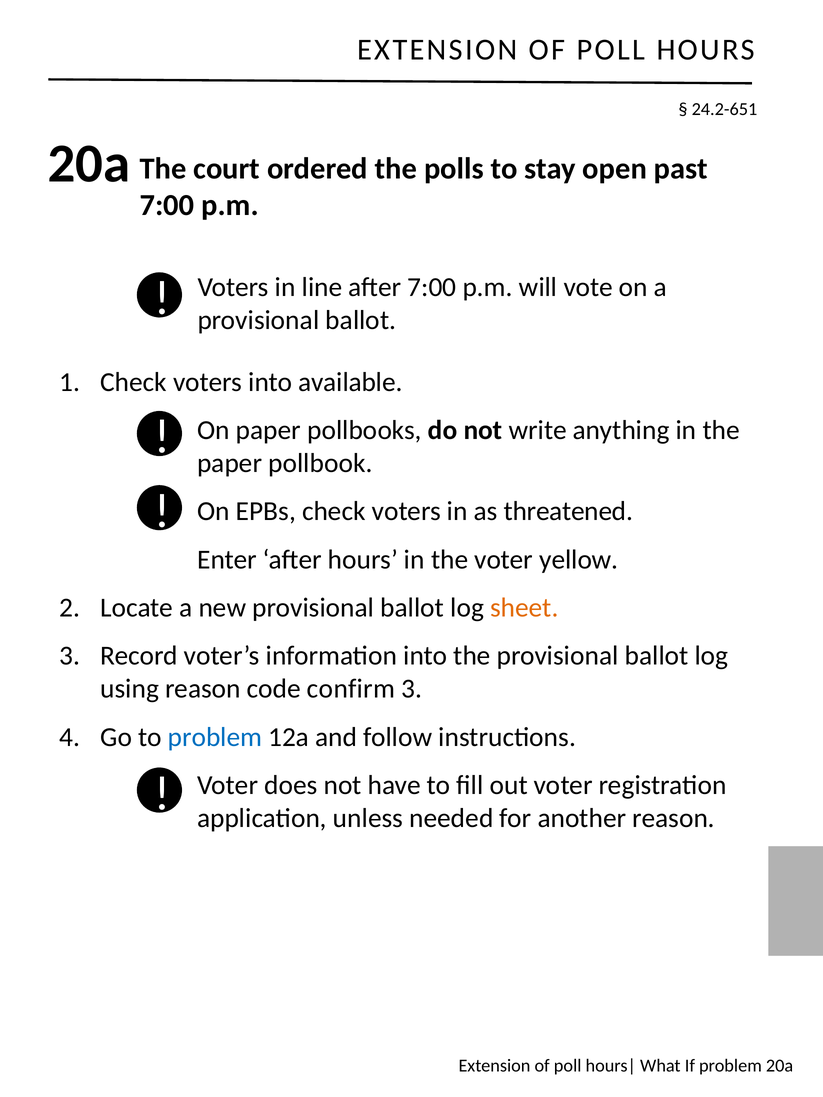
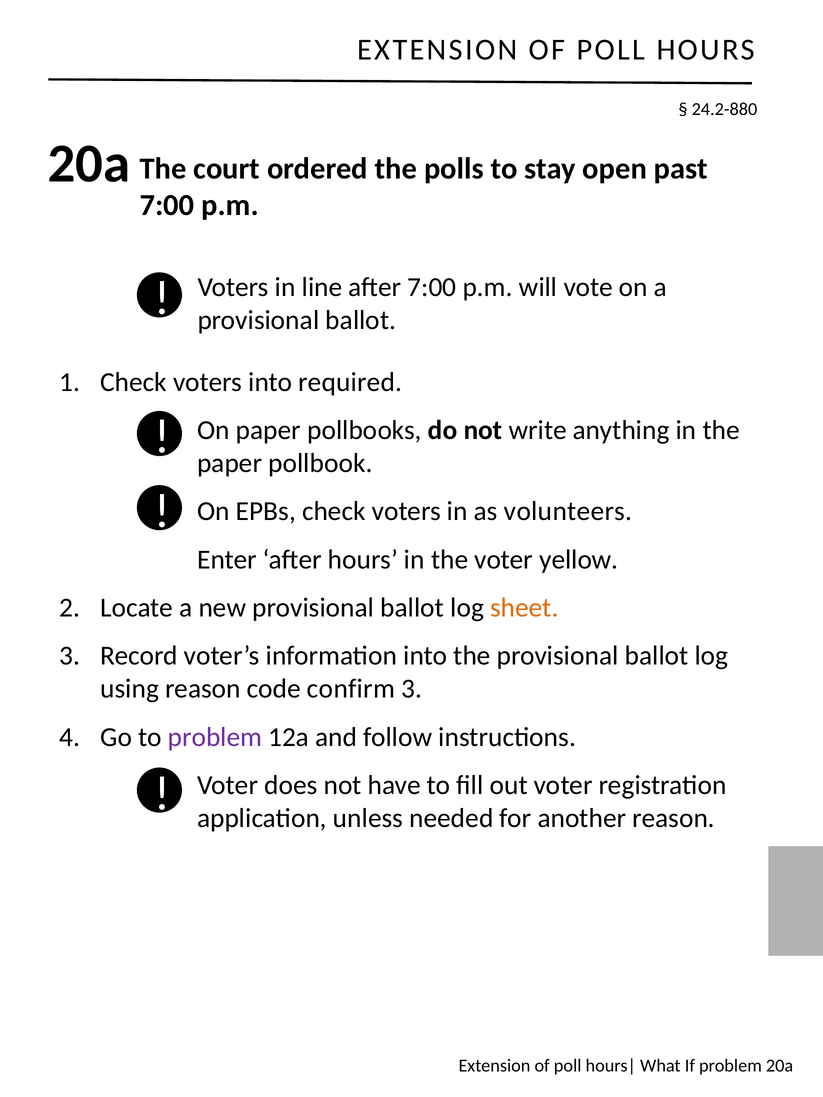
24.2-651: 24.2-651 -> 24.2-880 (724, 109)
available: available -> required (350, 382)
threatened: threatened -> volunteers (568, 512)
problem colour: blue -> purple (215, 737)
